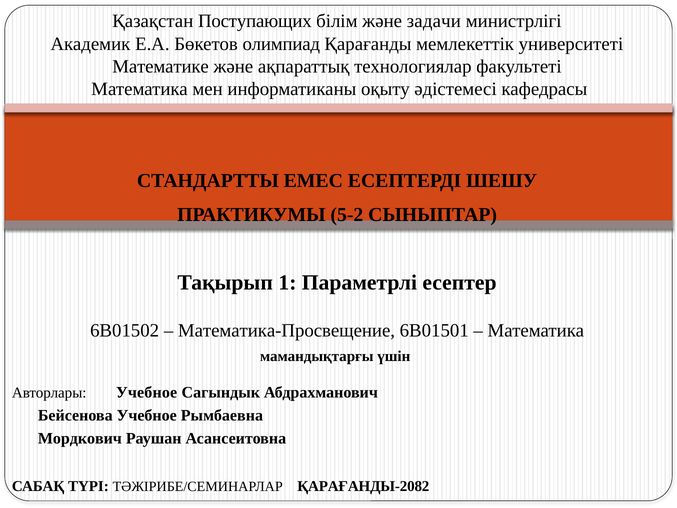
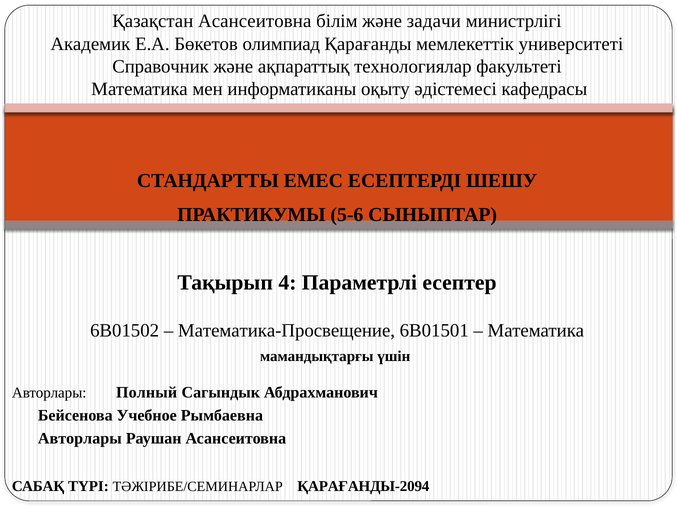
Қазақстан Поступающих: Поступающих -> Асансеитовна (255, 21)
Математике: Математике -> Справочник (161, 66)
5-2: 5-2 -> 5-6 (347, 215)
1: 1 -> 4 (287, 283)
Авторлары Учебное: Учебное -> Полный (147, 392)
Мордкович: Мордкович -> Авторлары (80, 438)
ҚАРАҒАНДЫ-2082: ҚАРАҒАНДЫ-2082 -> ҚАРАҒАНДЫ-2094 (363, 486)
